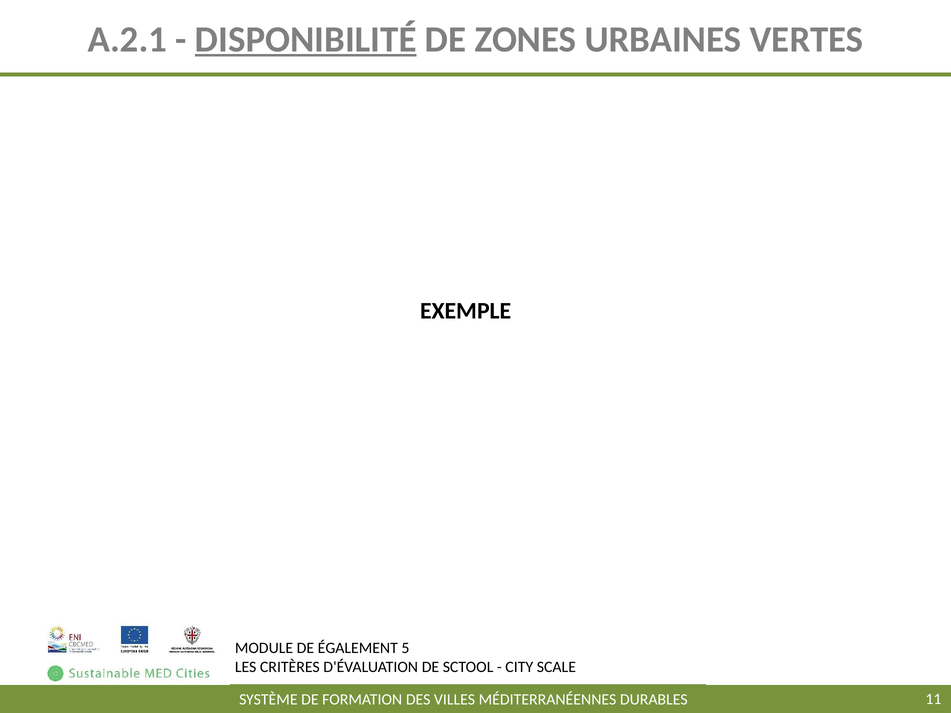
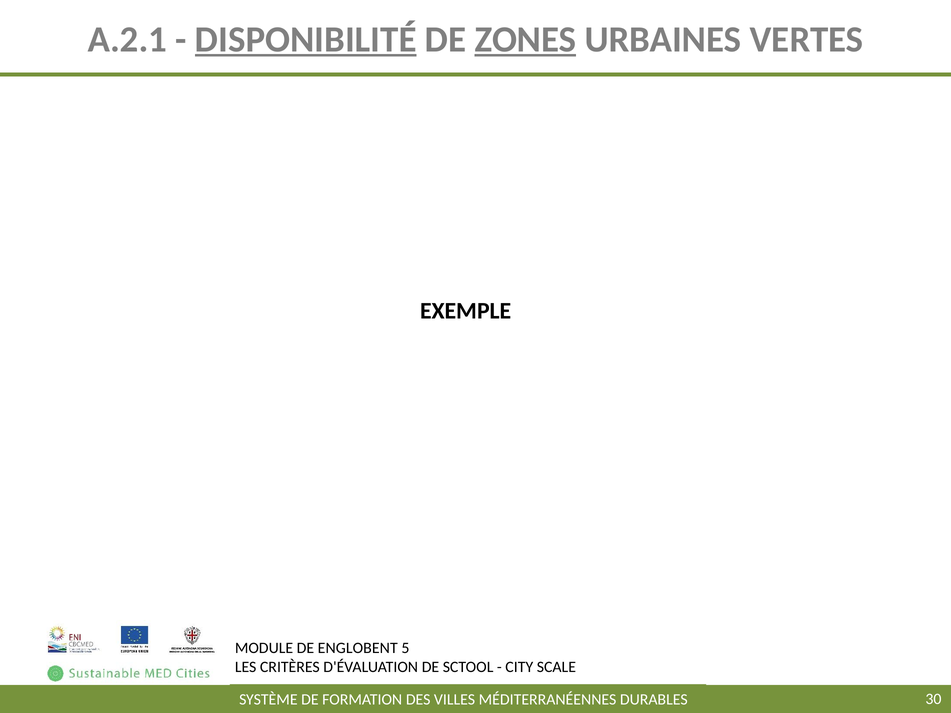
ZONES underline: none -> present (526, 39)
ÉGALEMENT: ÉGALEMENT -> ENGLOBENT (358, 648)
11: 11 -> 30 (933, 699)
